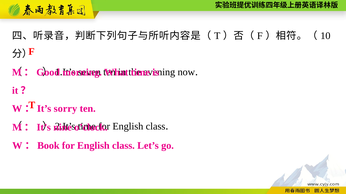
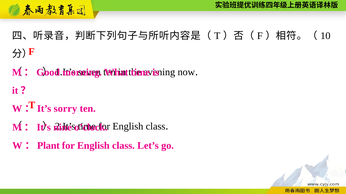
Book: Book -> Plant (48, 146)
